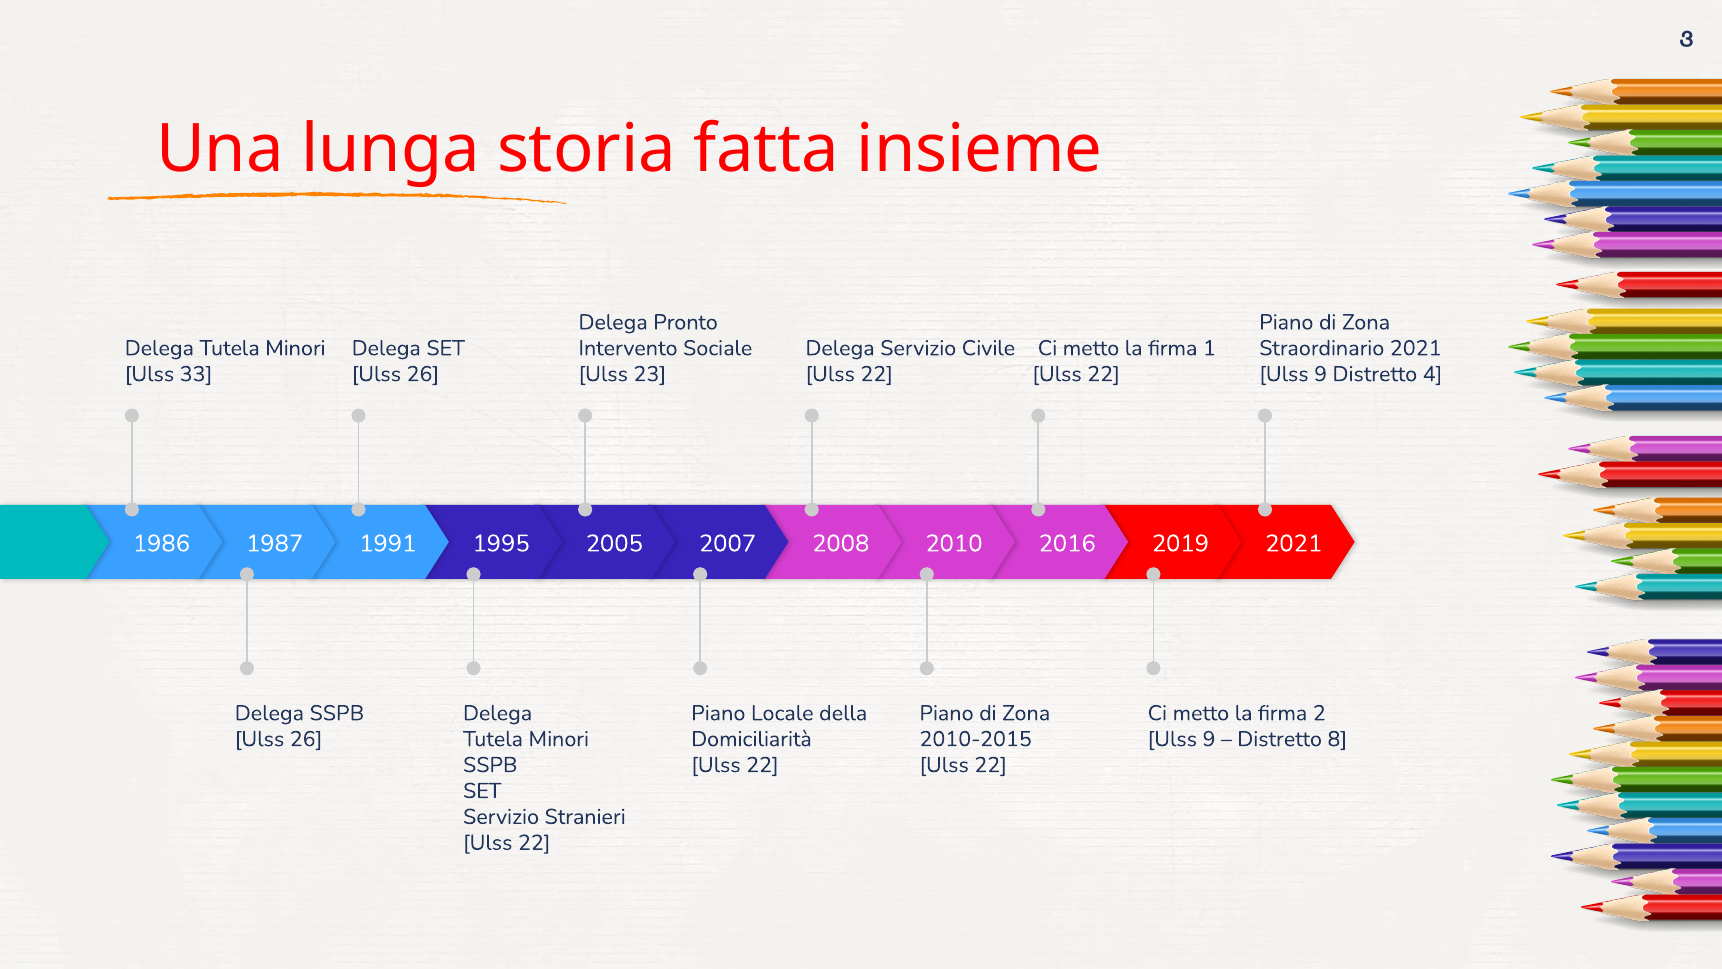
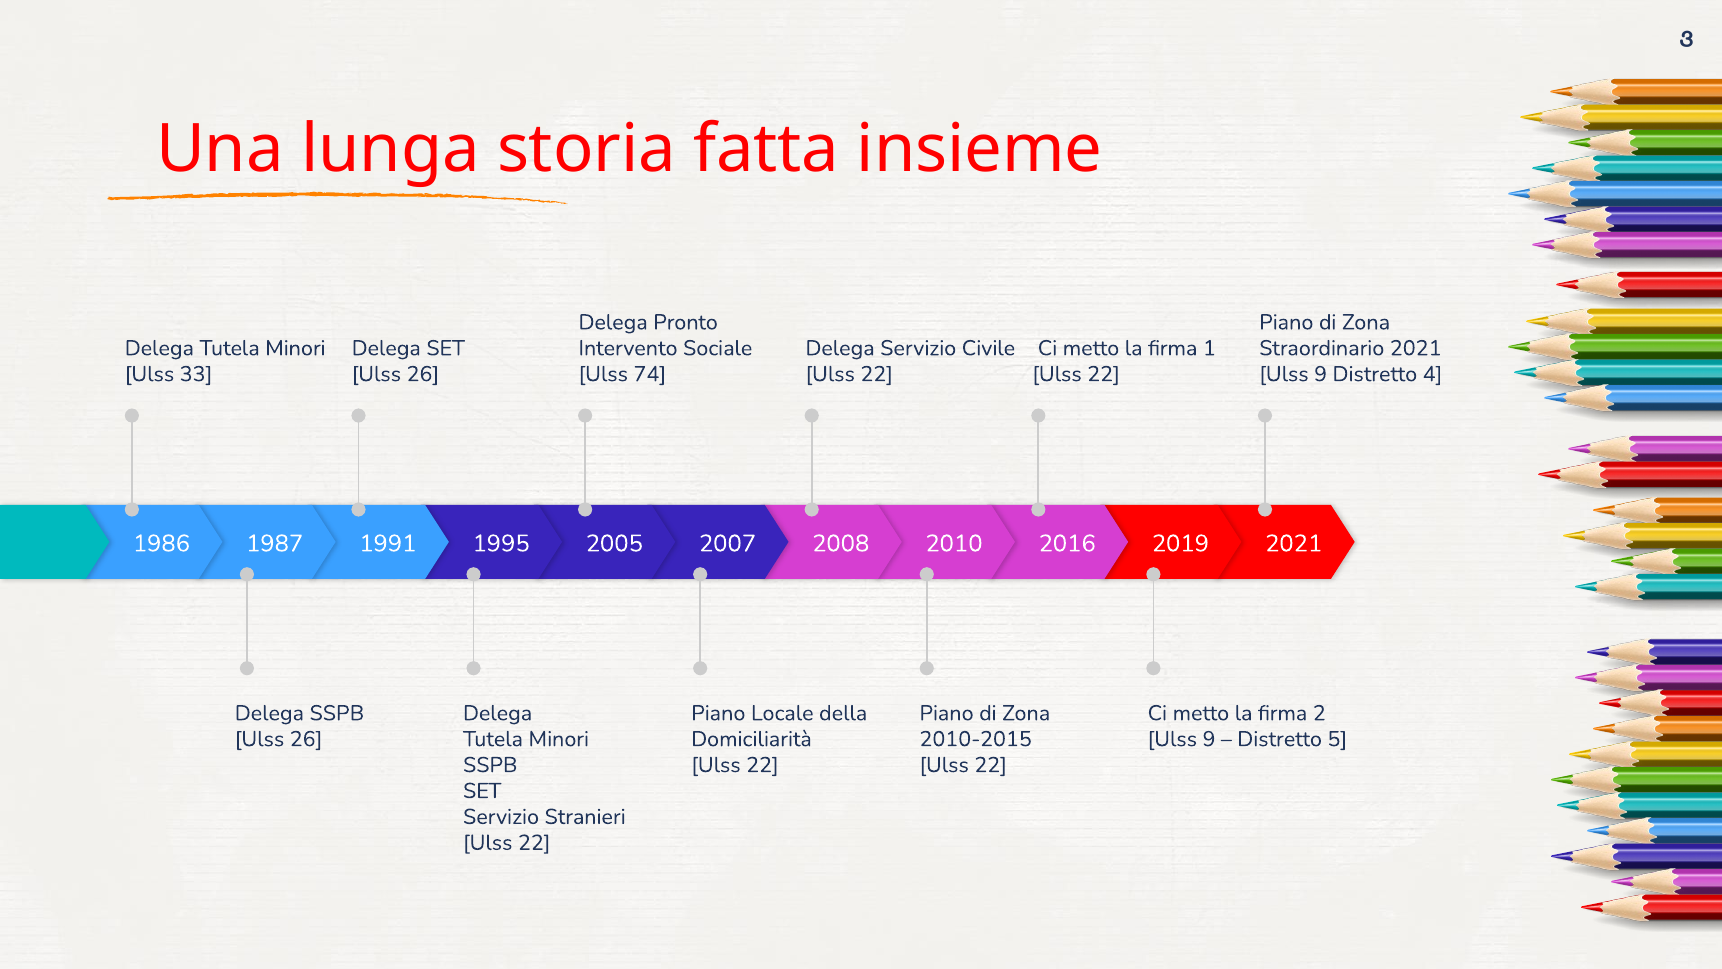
23: 23 -> 74 (650, 374)
8: 8 -> 5 (1337, 739)
